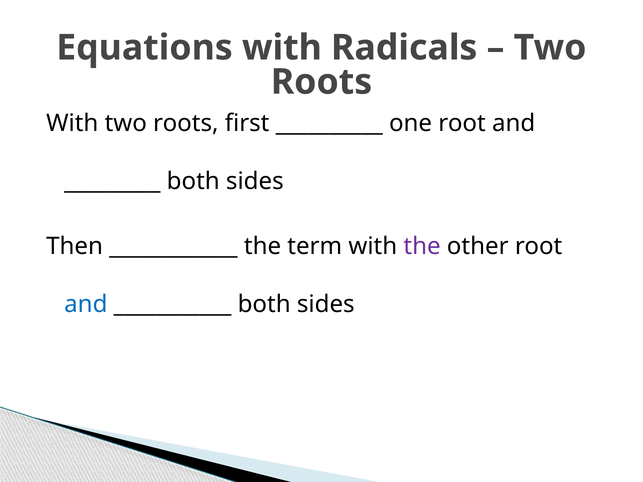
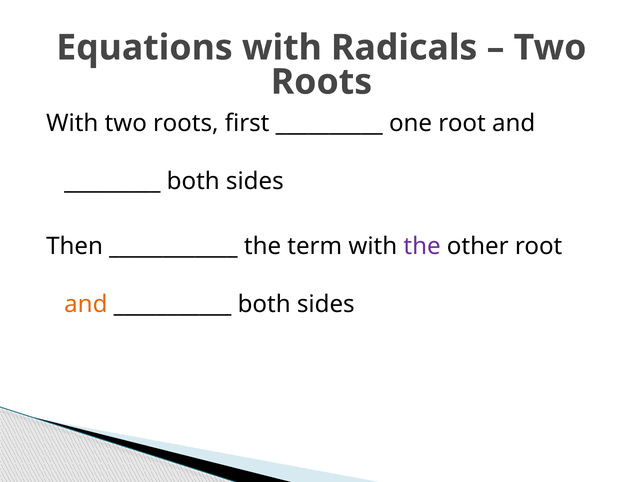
and colour: blue -> orange (86, 304)
